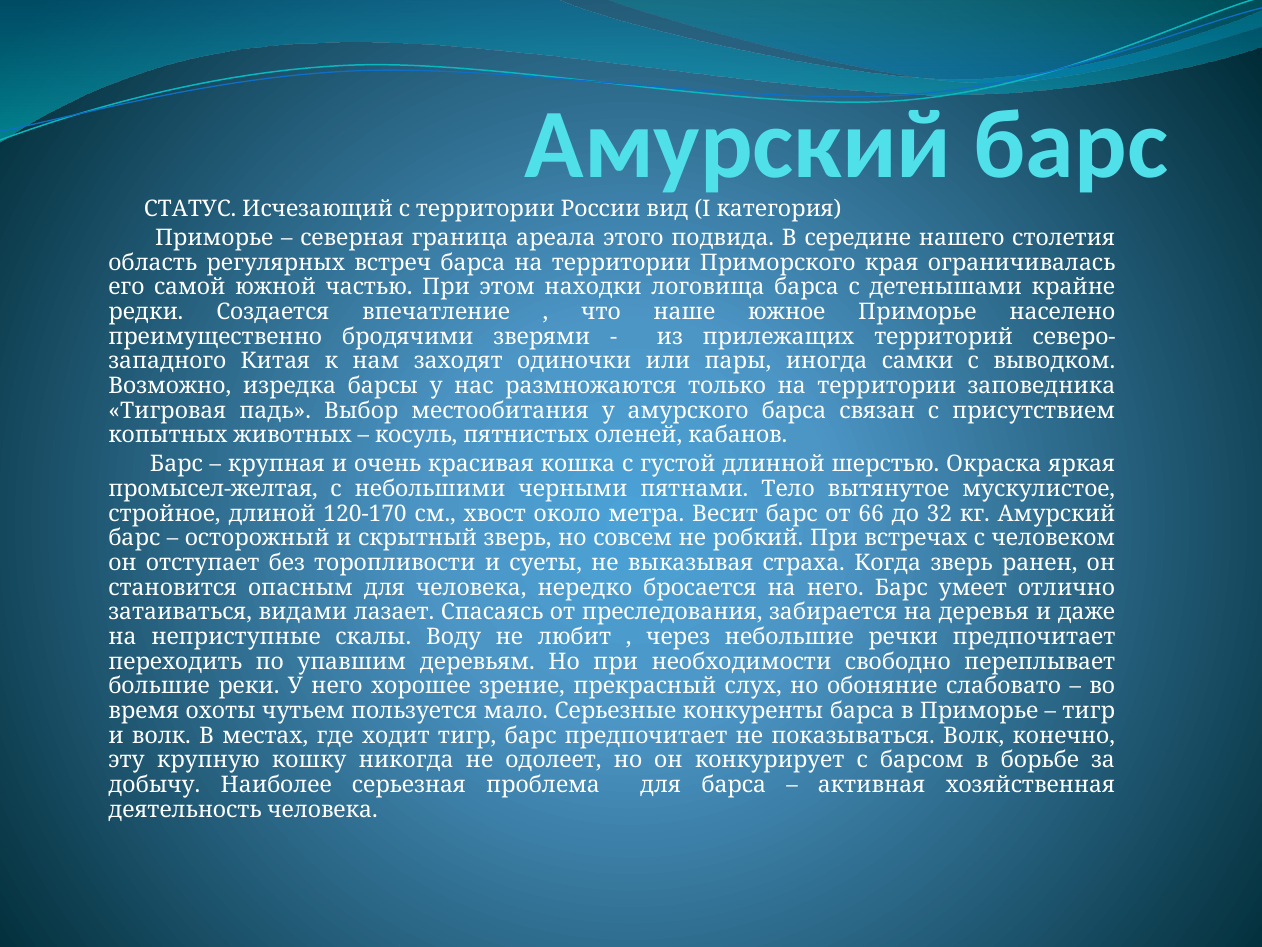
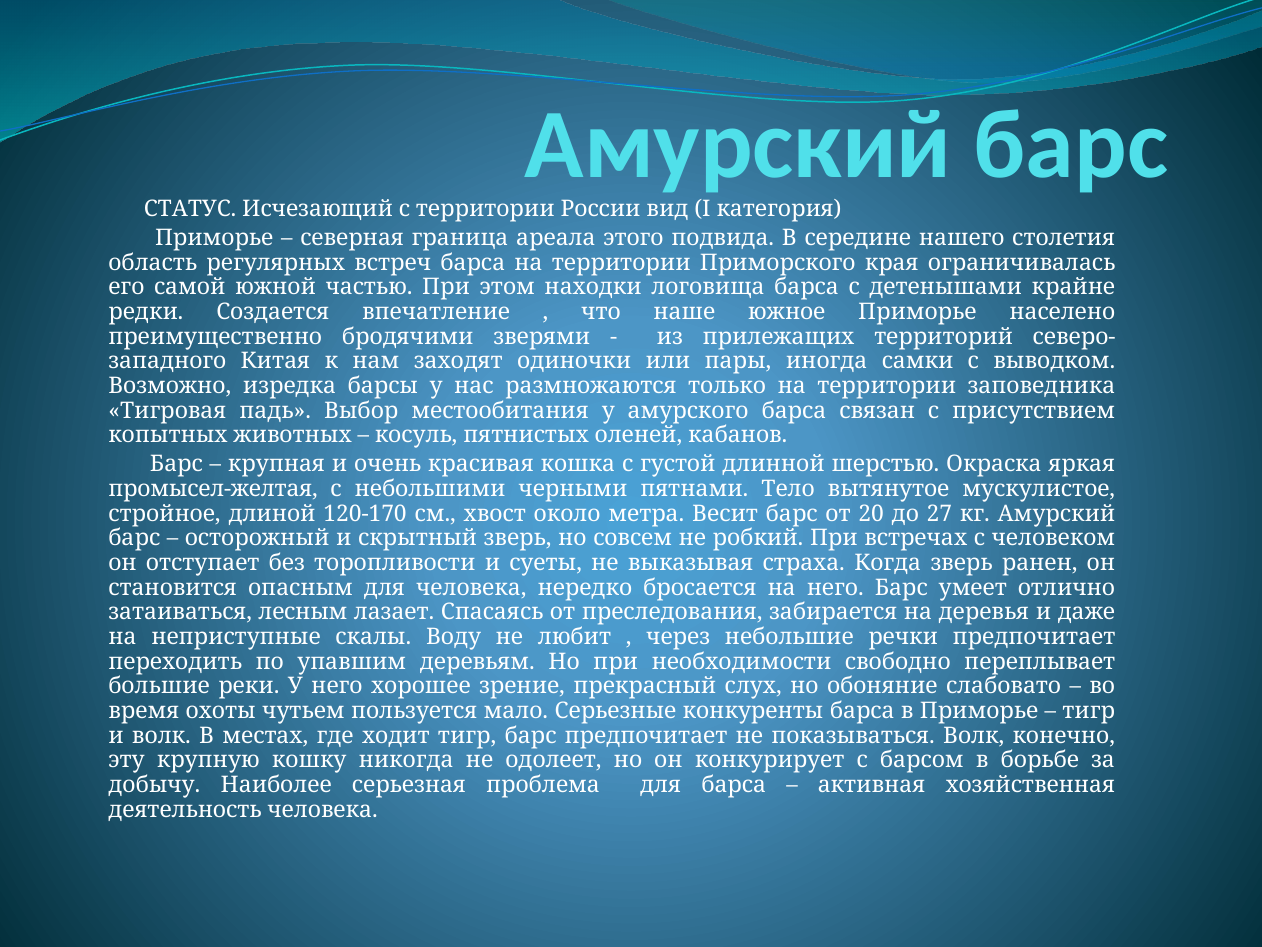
66: 66 -> 20 (871, 513)
32: 32 -> 27 (939, 513)
видами: видами -> лесным (303, 612)
